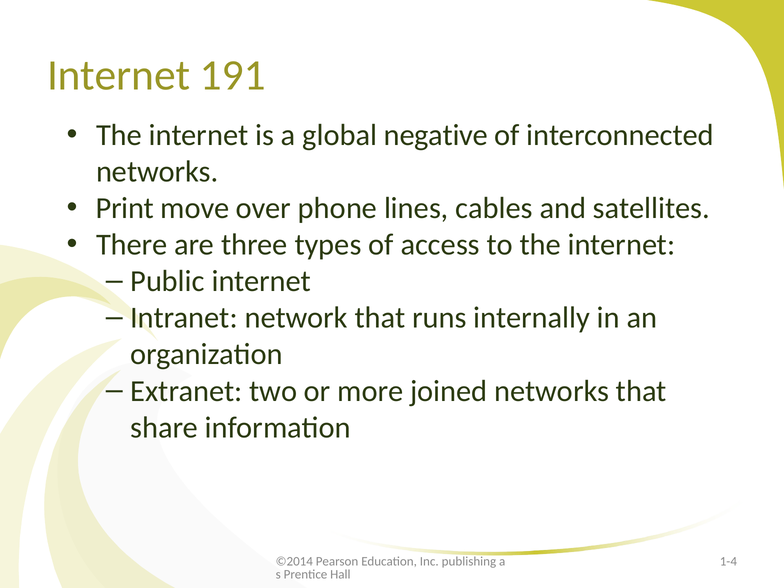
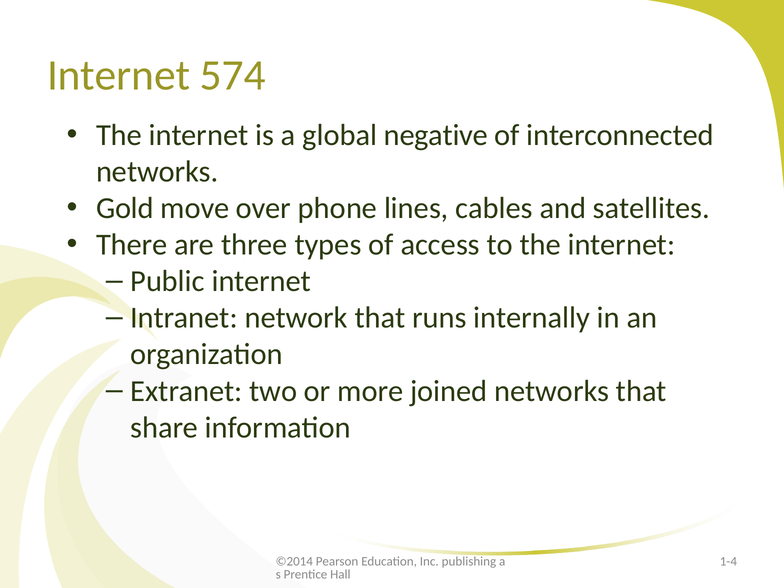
191: 191 -> 574 (233, 76)
Print: Print -> Gold (125, 208)
